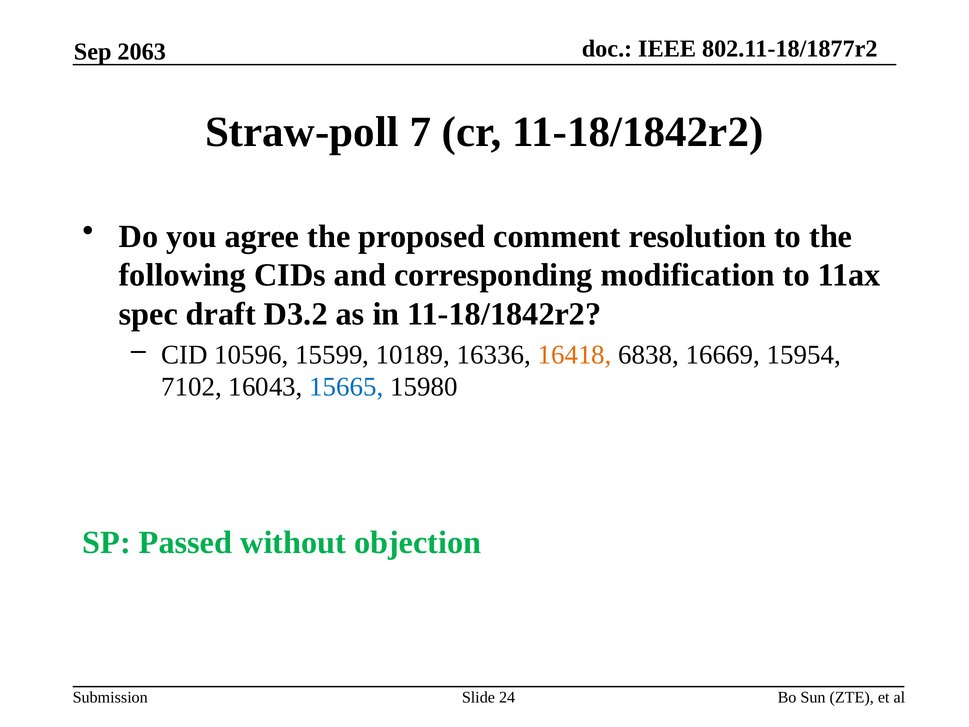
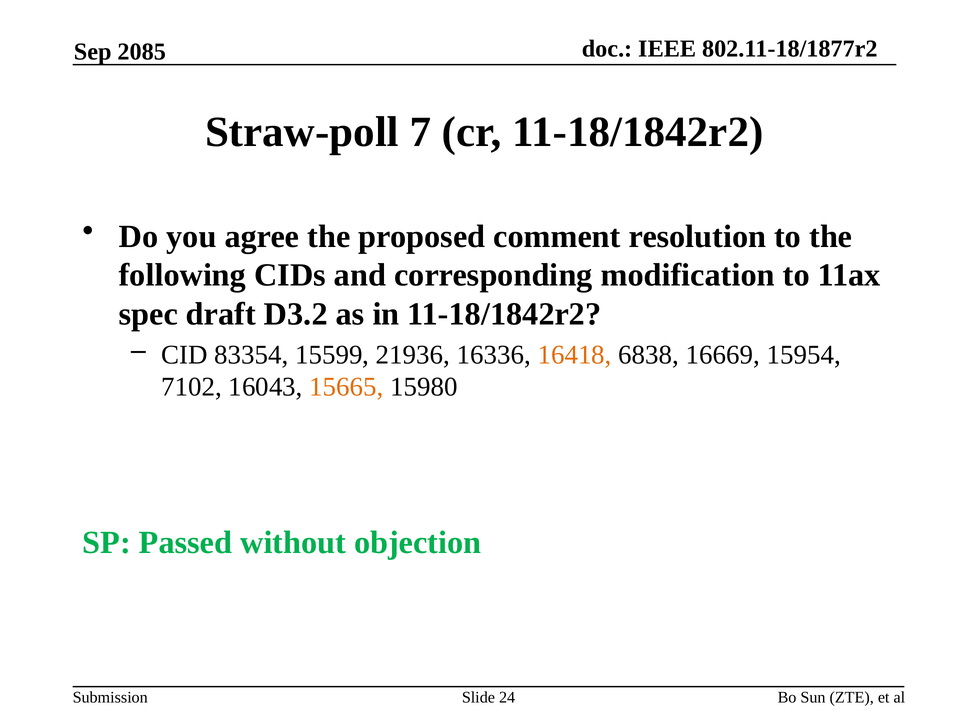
2063: 2063 -> 2085 (142, 52)
10596: 10596 -> 83354 (251, 355)
10189: 10189 -> 21936 (413, 355)
15665 colour: blue -> orange (346, 387)
